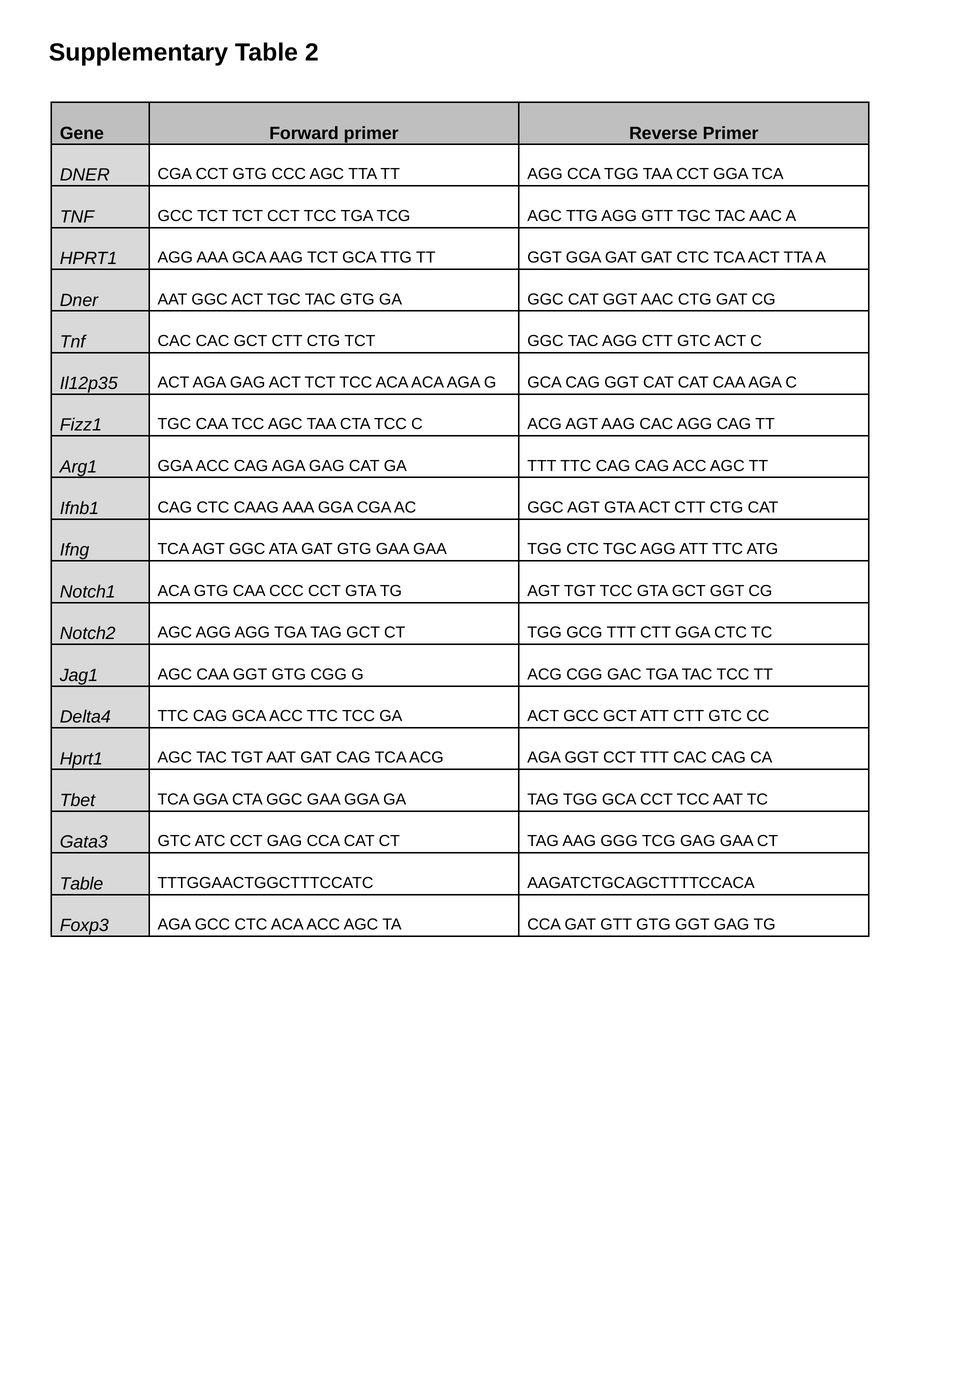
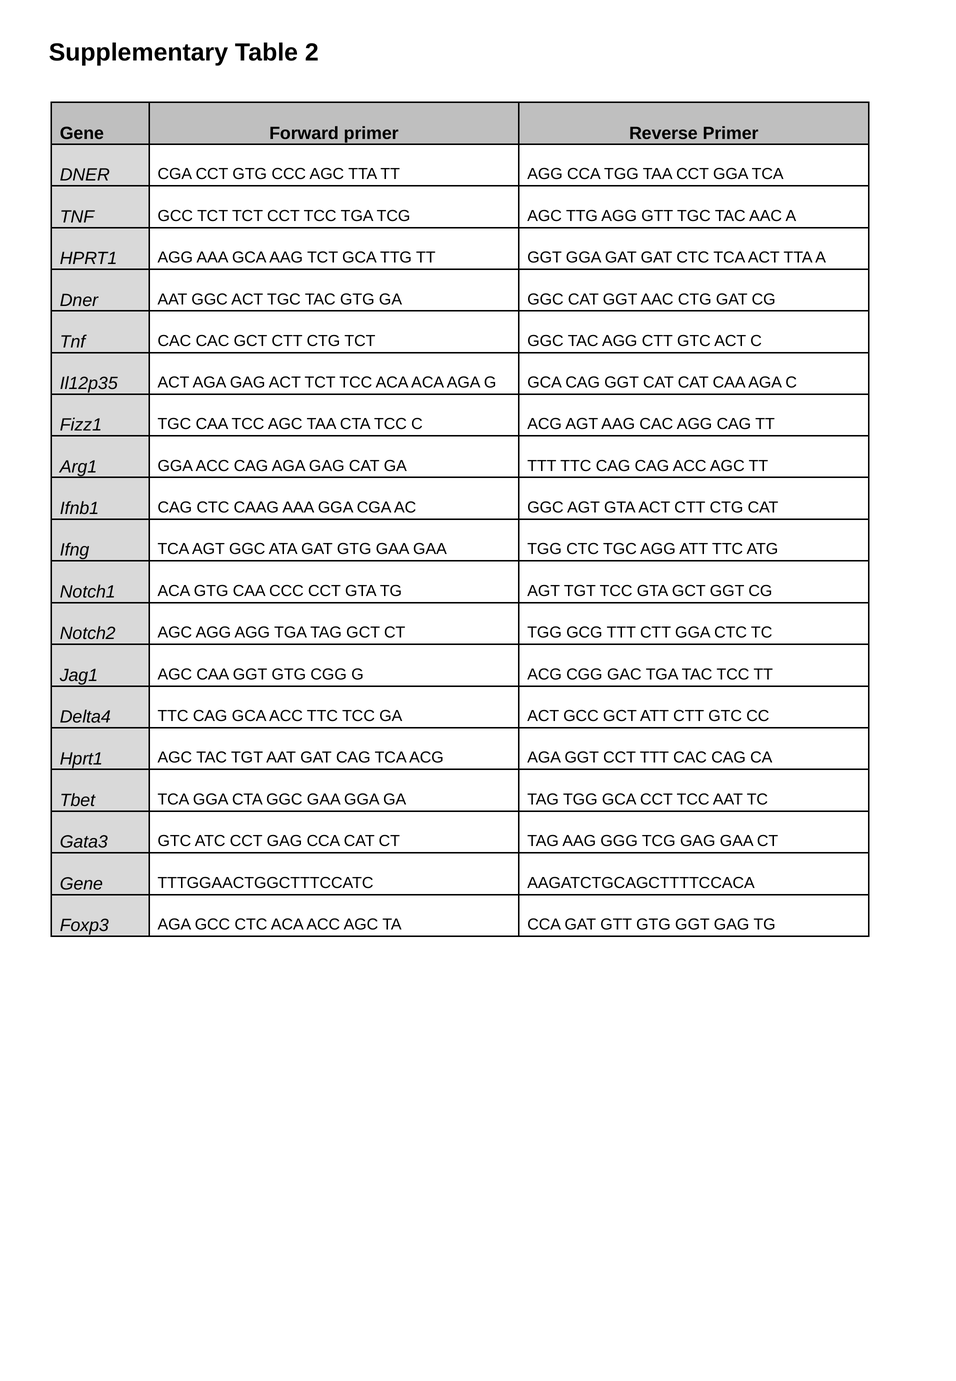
Table: Table -> Gene (81, 884)
